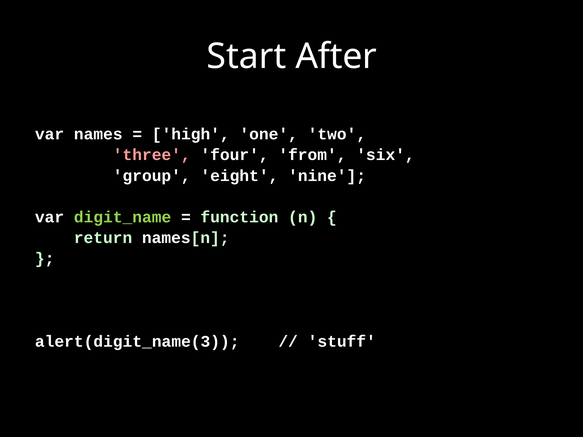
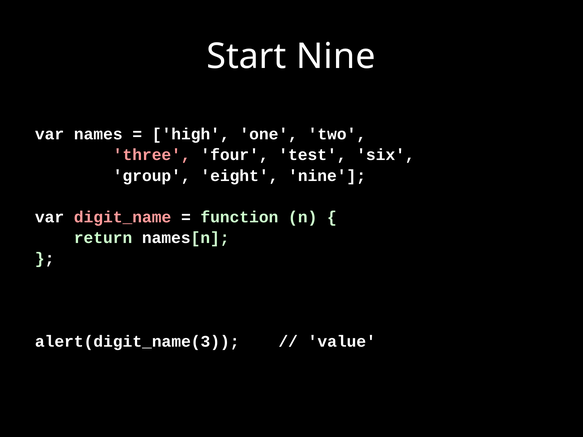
Start After: After -> Nine (336, 56)
from: from -> test (312, 155)
digit_name colour: light green -> pink (123, 217)
stuff: stuff -> value (342, 342)
